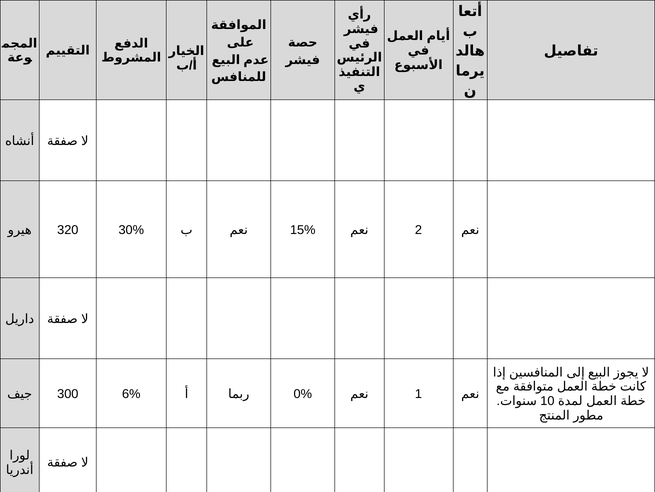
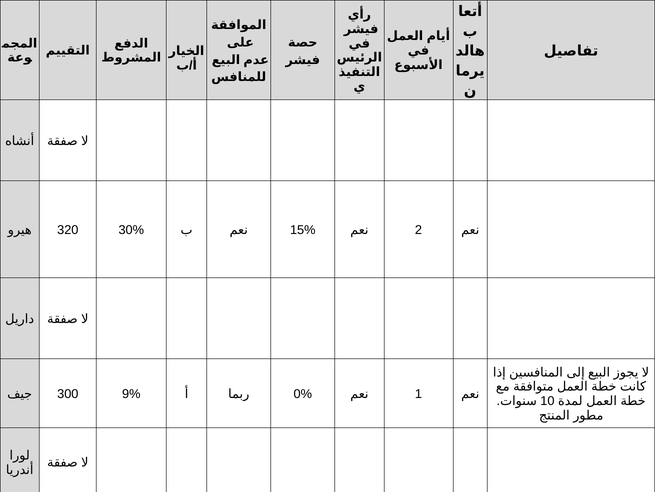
6%: 6% -> 9% (131, 393)
